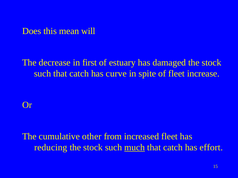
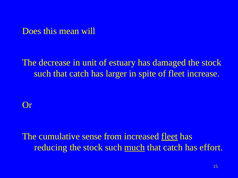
first: first -> unit (90, 63)
curve: curve -> larger (116, 74)
other: other -> sense (92, 137)
fleet underline: none -> present (169, 137)
